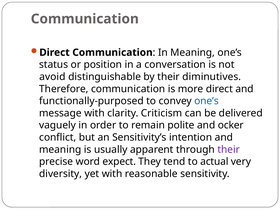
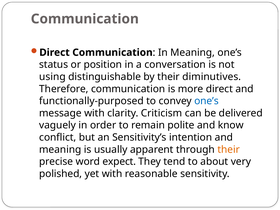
avoid: avoid -> using (52, 77)
ocker: ocker -> know (231, 125)
their colour: purple -> orange (229, 149)
actual: actual -> about (214, 162)
diversity: diversity -> polished (61, 174)
